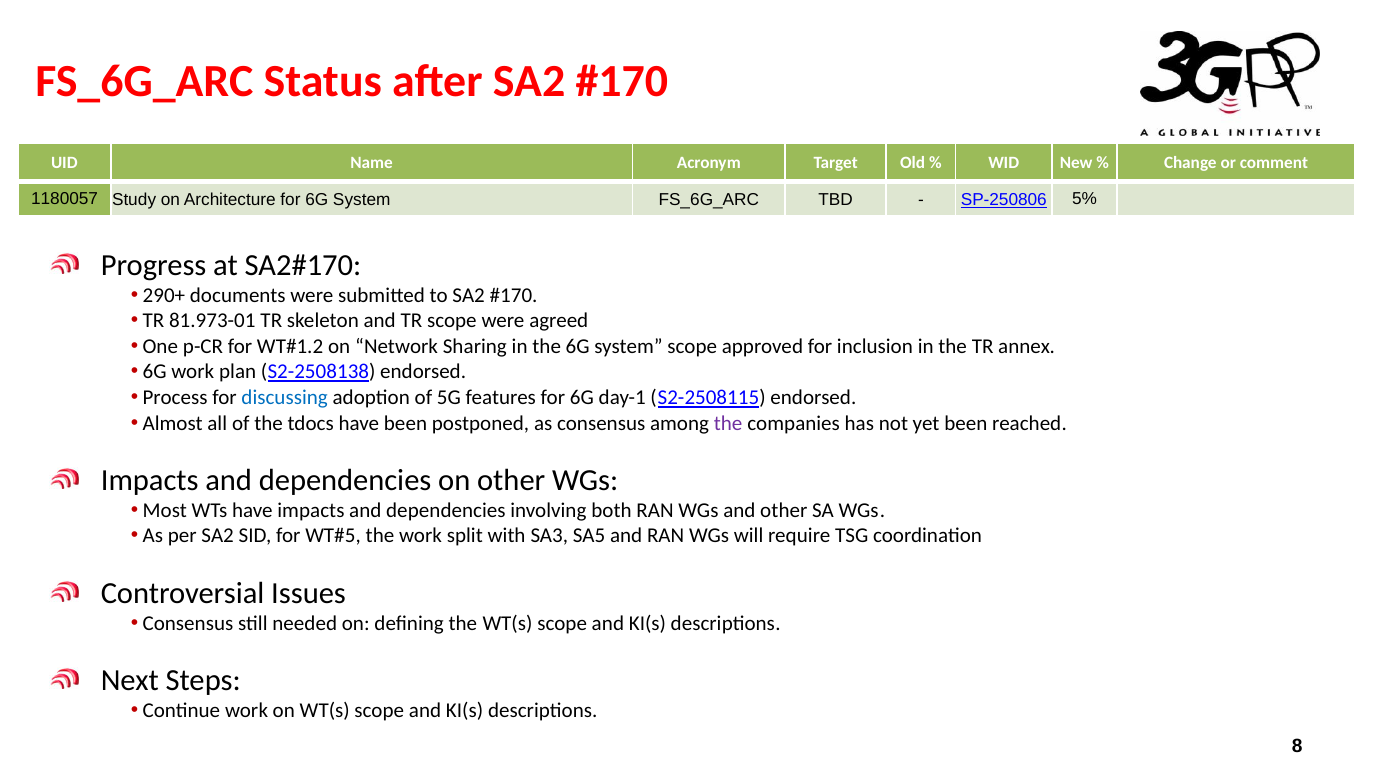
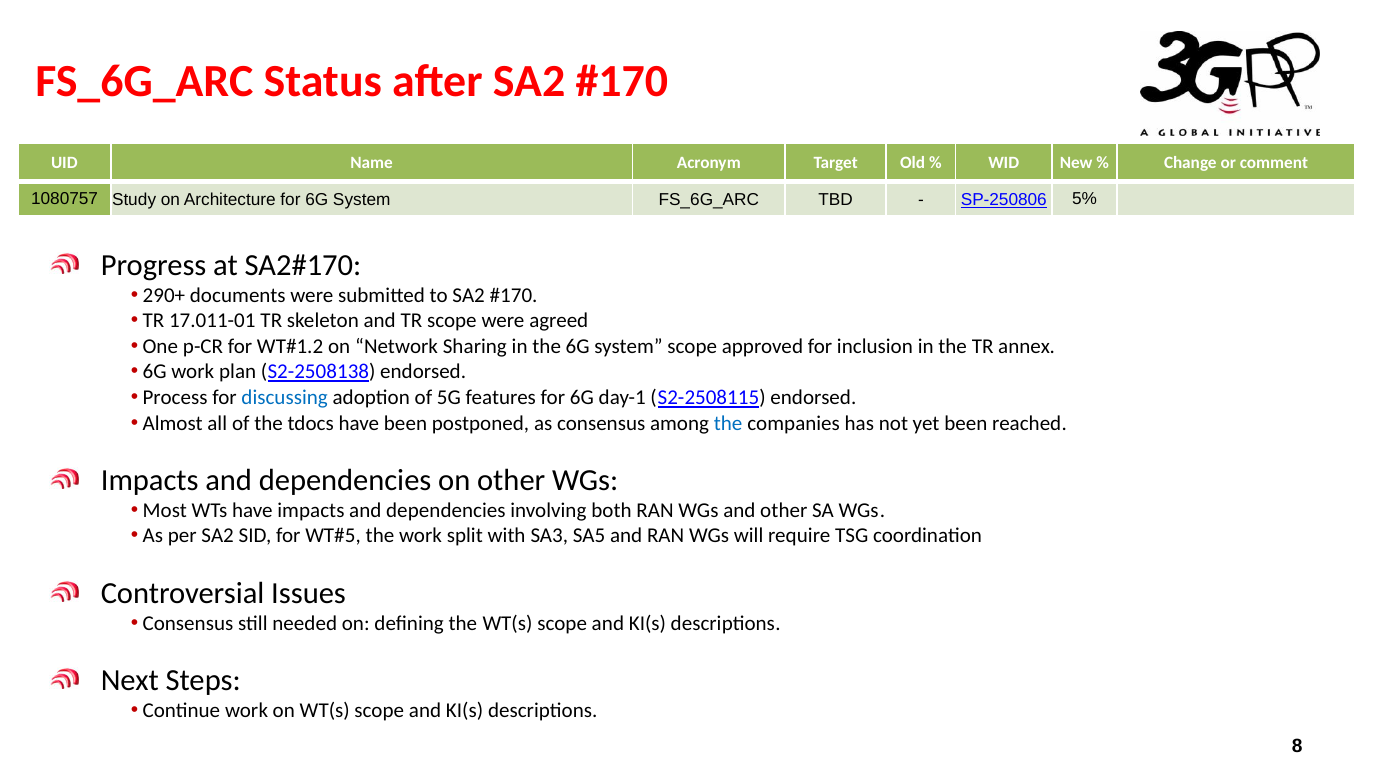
1180057: 1180057 -> 1080757 (65, 199)
81.973-01: 81.973-01 -> 17.011-01 (212, 321)
the colour: purple -> blue (728, 423)
